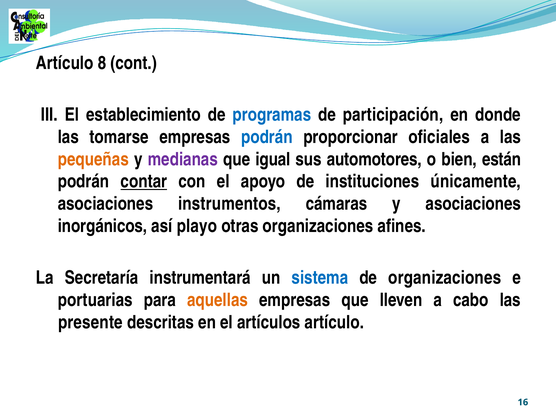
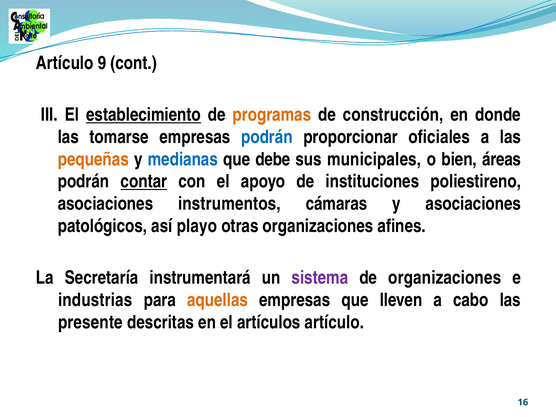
8: 8 -> 9 (102, 63)
establecimiento underline: none -> present (144, 115)
programas colour: blue -> orange (272, 115)
participación: participación -> construcción (393, 115)
medianas colour: purple -> blue (183, 159)
igual: igual -> debe (273, 159)
automotores: automotores -> municipales (374, 159)
están: están -> áreas (502, 159)
únicamente: únicamente -> poliestireno (476, 182)
inorgánicos: inorgánicos -> patológicos (102, 226)
sistema colour: blue -> purple (320, 278)
portuarias: portuarias -> industrias (95, 300)
